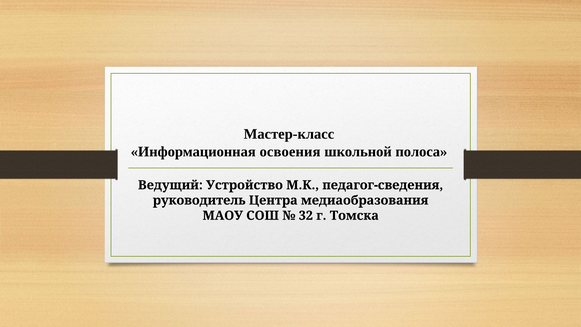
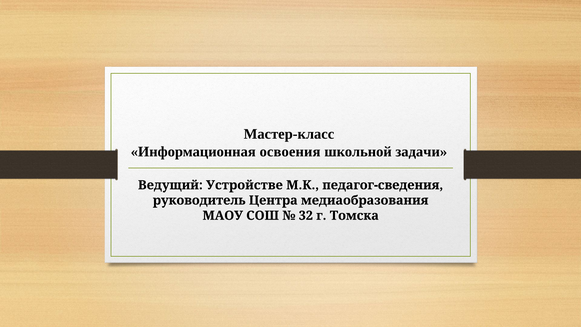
полоса: полоса -> задачи (421, 152)
Устройство: Устройство -> Устройстве (244, 185)
